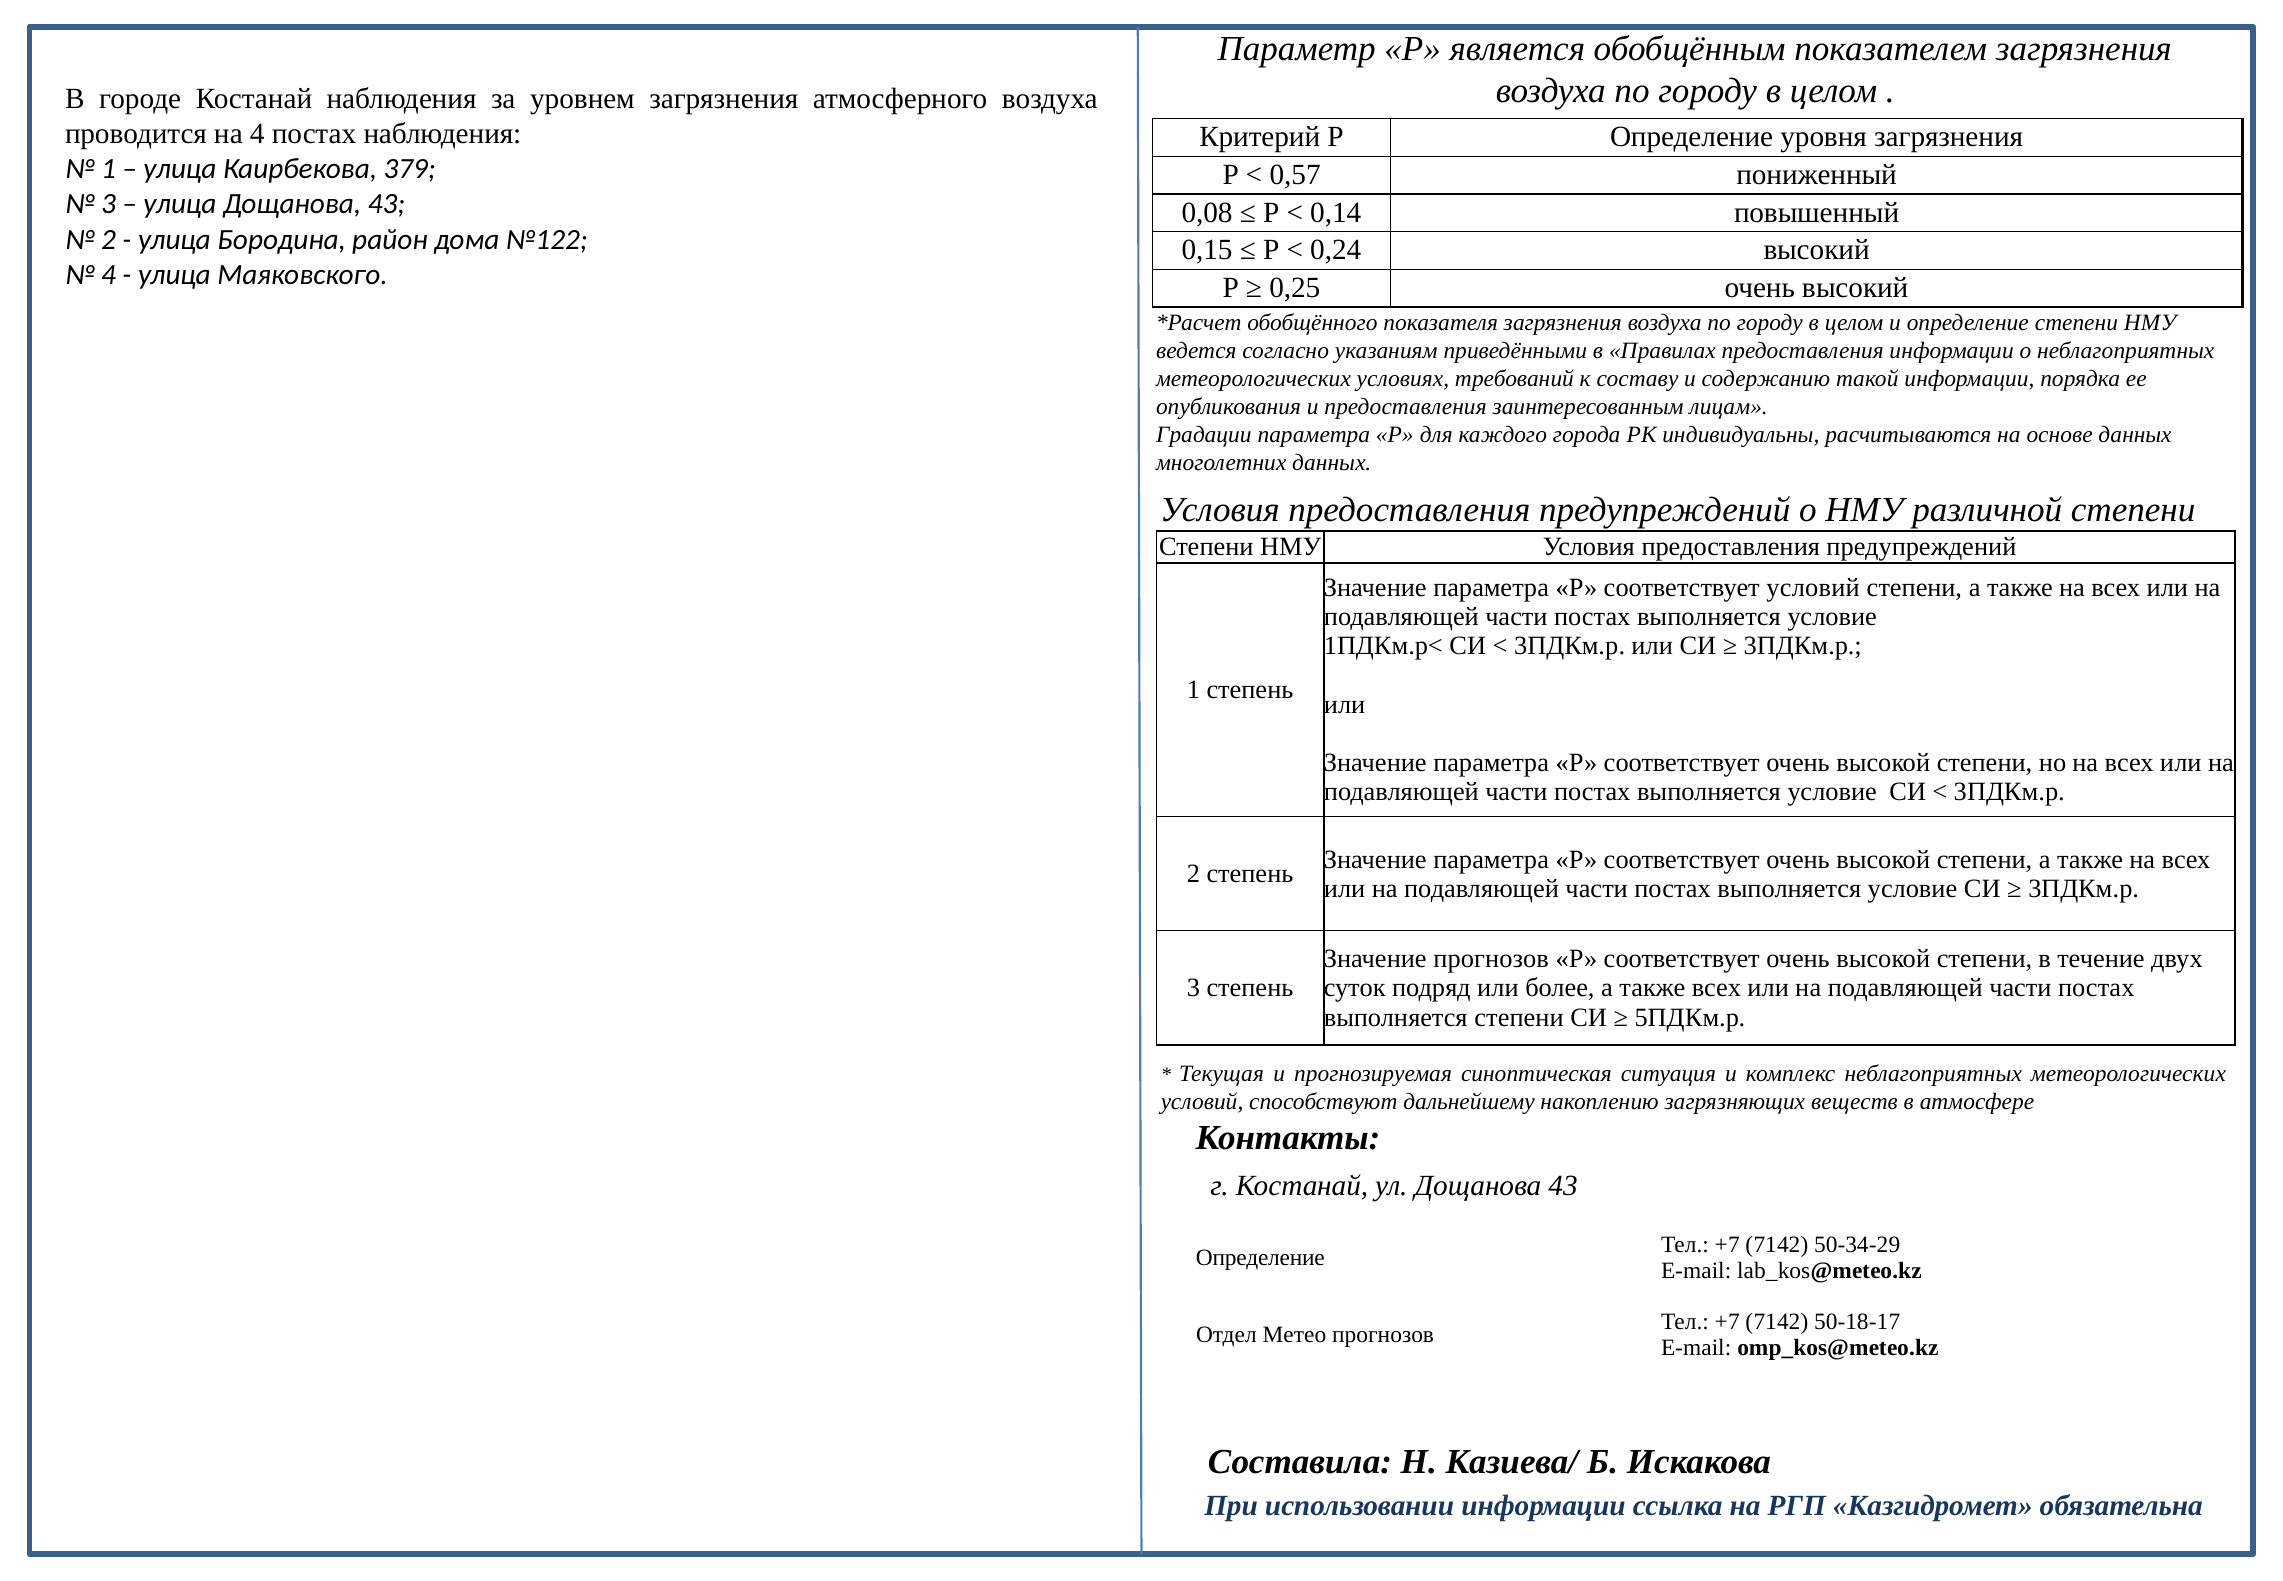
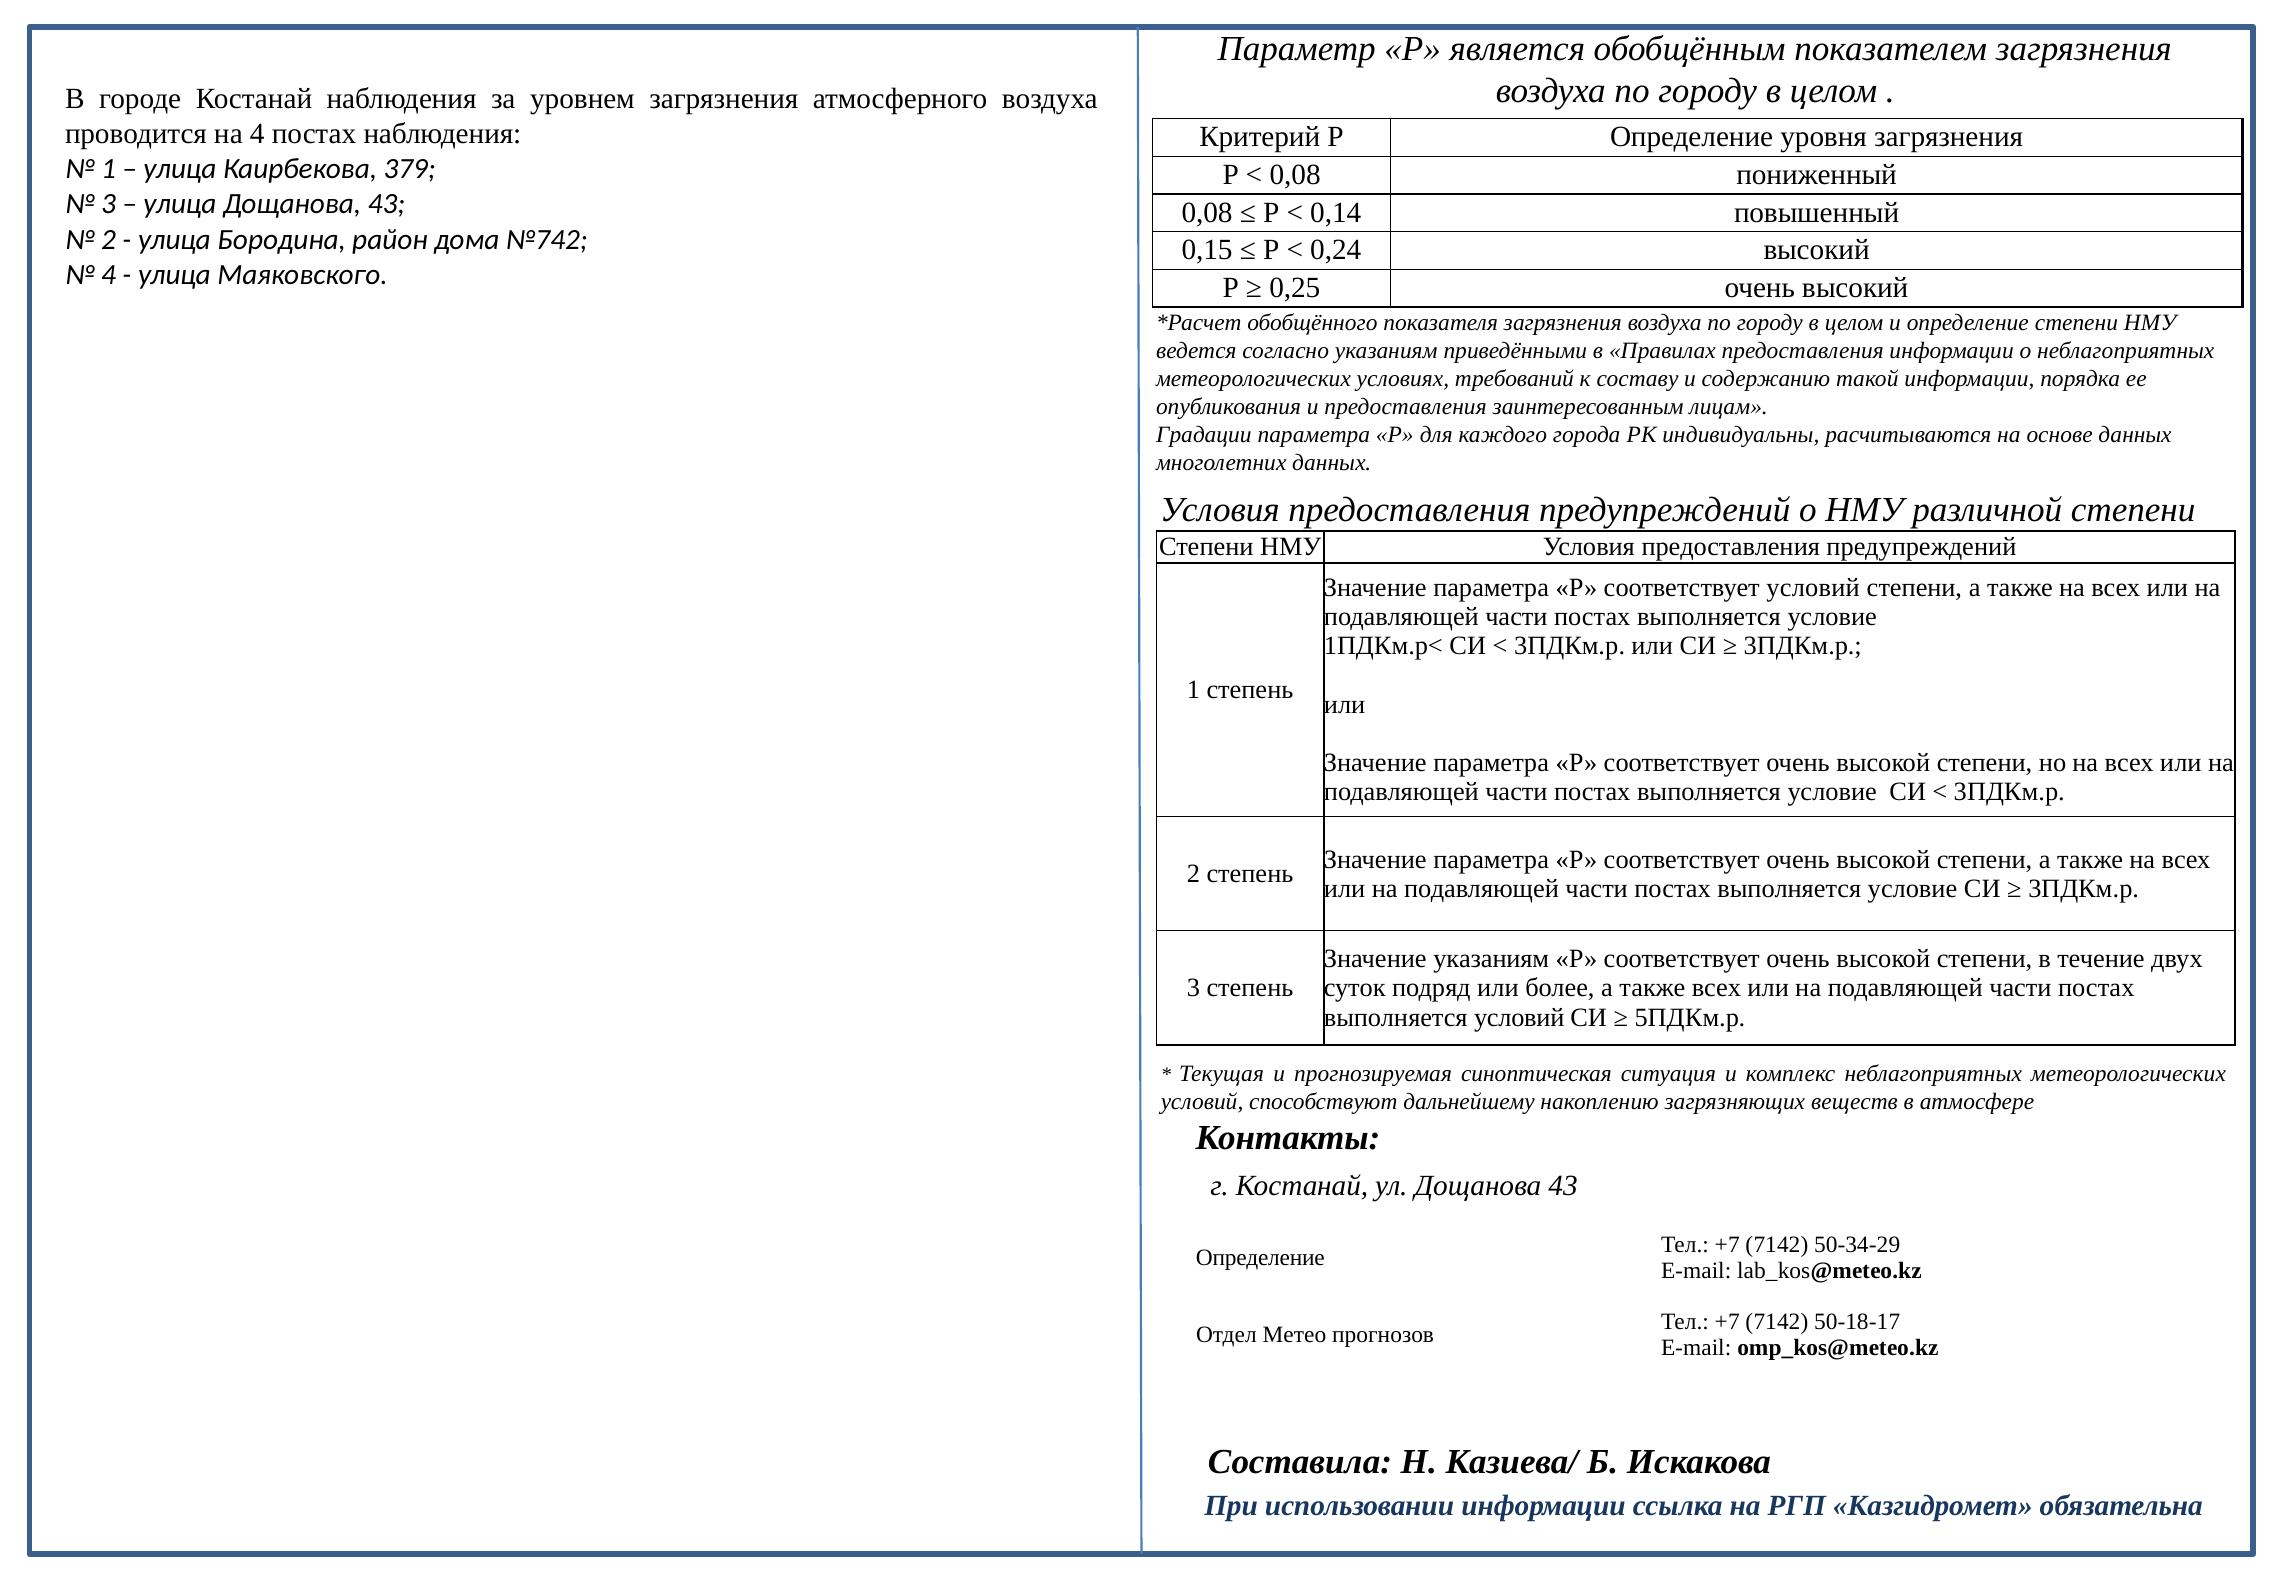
0,57: 0,57 -> 0,08 (1295, 175)
№122: №122 -> №742 (547, 239)
Значение прогнозов: прогнозов -> указаниям (1491, 959)
выполняется степени: степени -> условий (1519, 1017)
